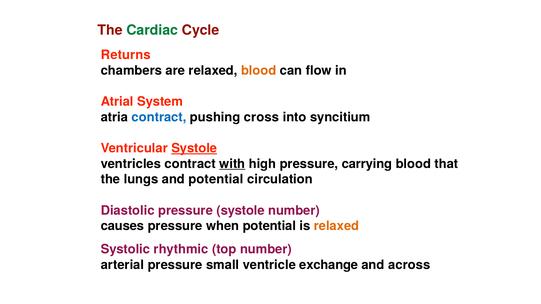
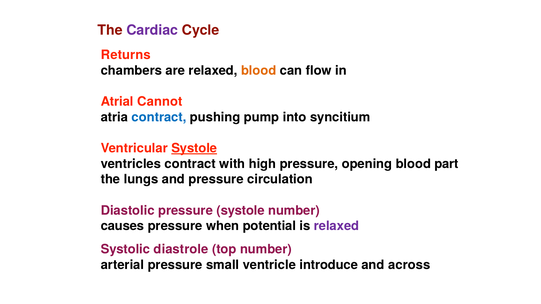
Cardiac colour: green -> purple (152, 30)
System: System -> Cannot (160, 102)
cross: cross -> pump (262, 117)
with underline: present -> none (232, 164)
carrying: carrying -> opening (367, 164)
that: that -> part (446, 164)
and potential: potential -> pressure (216, 180)
relaxed colour: orange -> purple (337, 226)
rhythmic: rhythmic -> diastrole (181, 250)
exchange: exchange -> introduce (329, 265)
